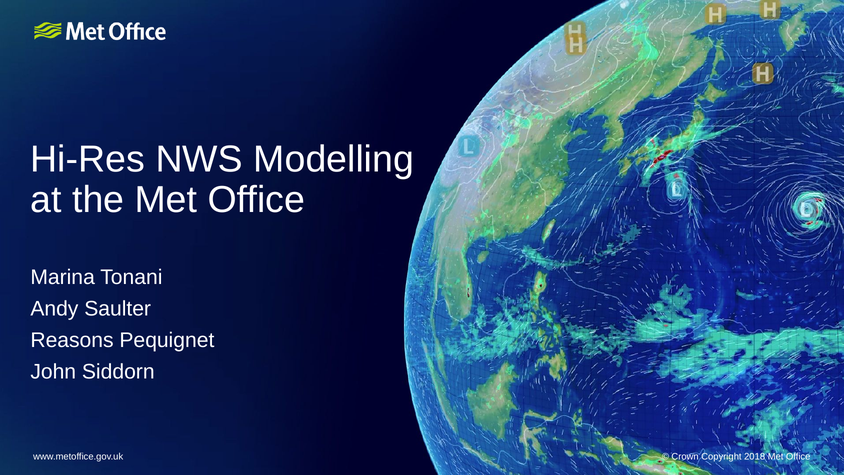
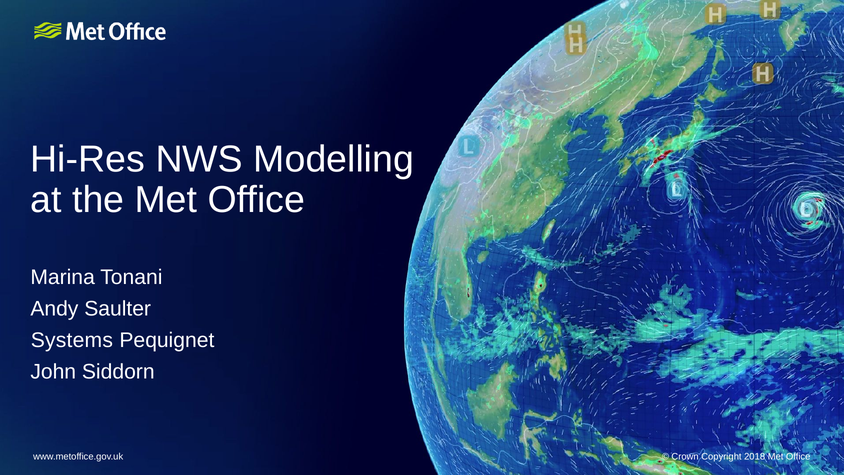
Reasons: Reasons -> Systems (72, 340)
